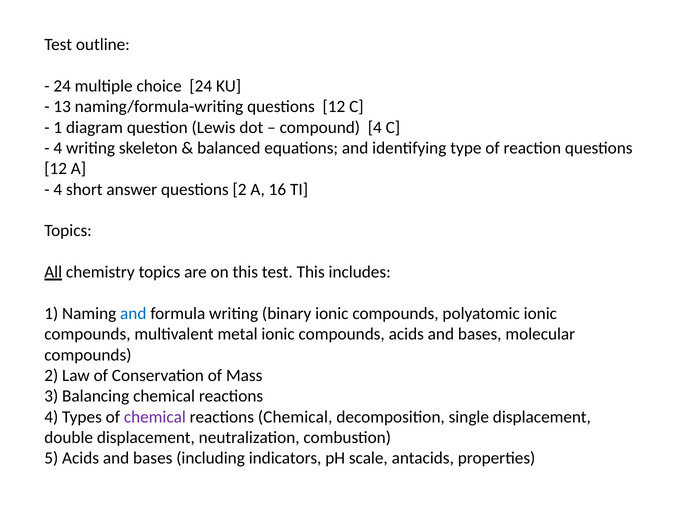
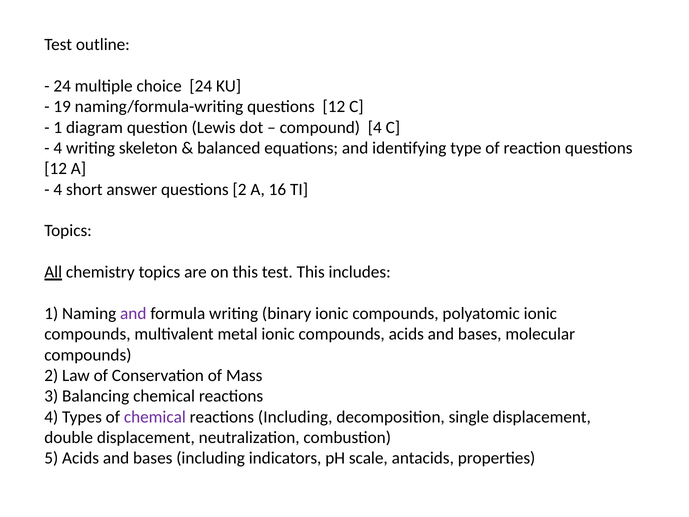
13: 13 -> 19 (62, 107)
and colour: blue -> purple (133, 313)
reactions Chemical: Chemical -> Including (295, 417)
